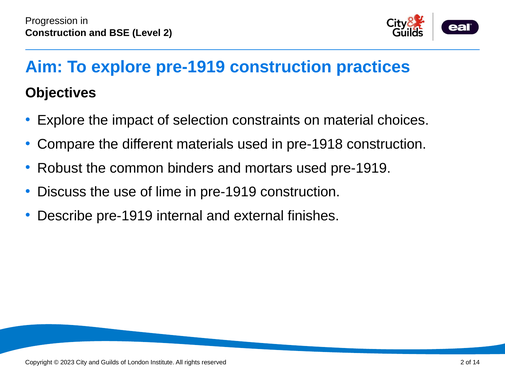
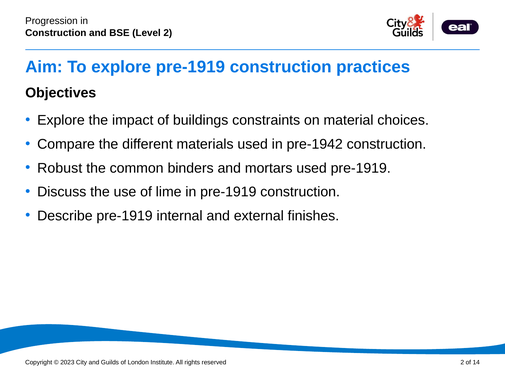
selection: selection -> buildings (201, 120)
pre-1918: pre-1918 -> pre-1942 (315, 144)
